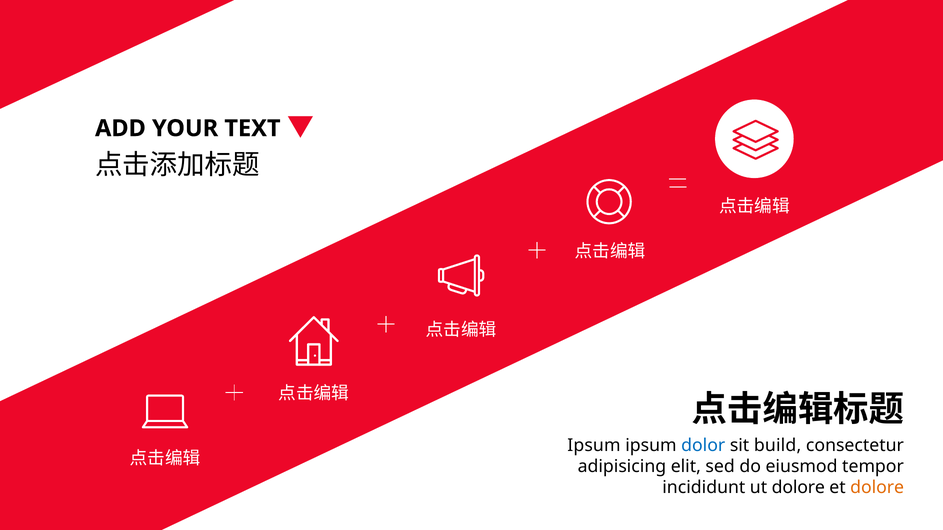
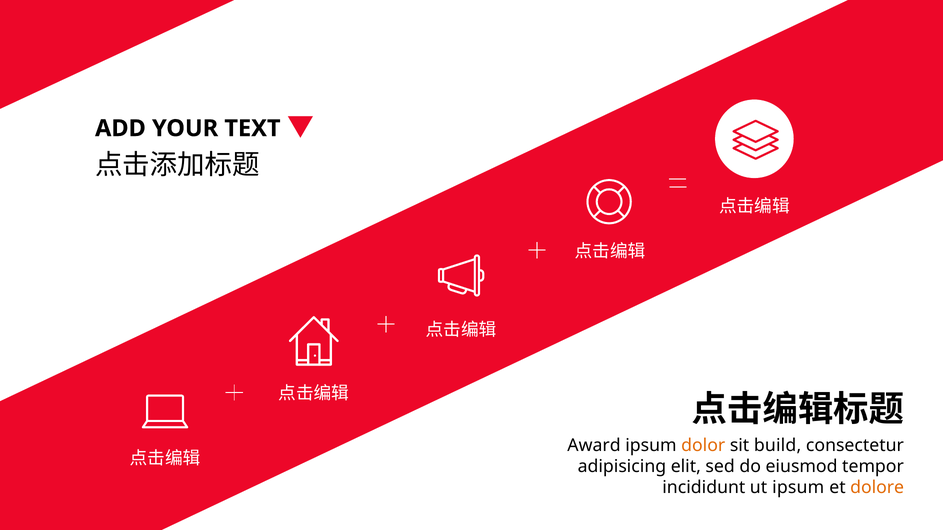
Ipsum: Ipsum -> Award (594, 446)
dolor colour: blue -> orange (703, 446)
ut dolore: dolore -> ipsum (798, 488)
